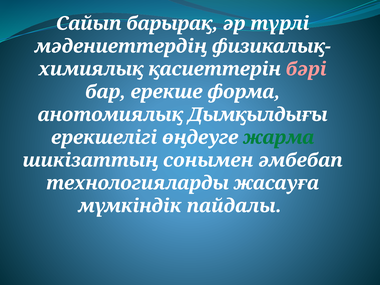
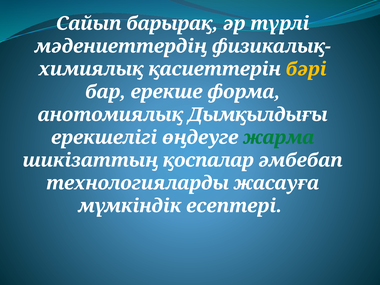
бәрi colour: pink -> yellow (306, 69)
сонымен: сонымен -> қоспалар (208, 160)
пайдалы: пайдалы -> есептерi (234, 206)
